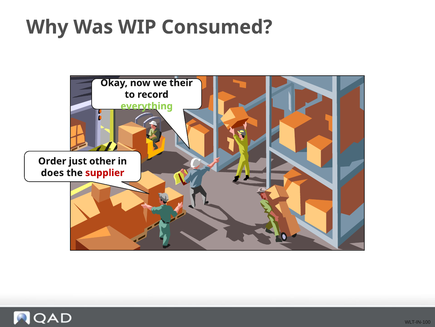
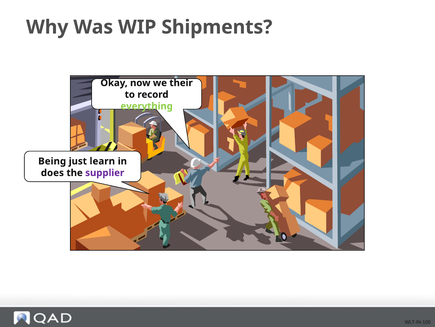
Consumed: Consumed -> Shipments (217, 27)
Order: Order -> Being (52, 161)
other: other -> learn (102, 161)
supplier colour: red -> purple (105, 172)
